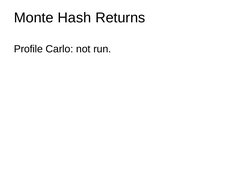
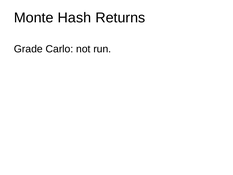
Profile: Profile -> Grade (28, 49)
